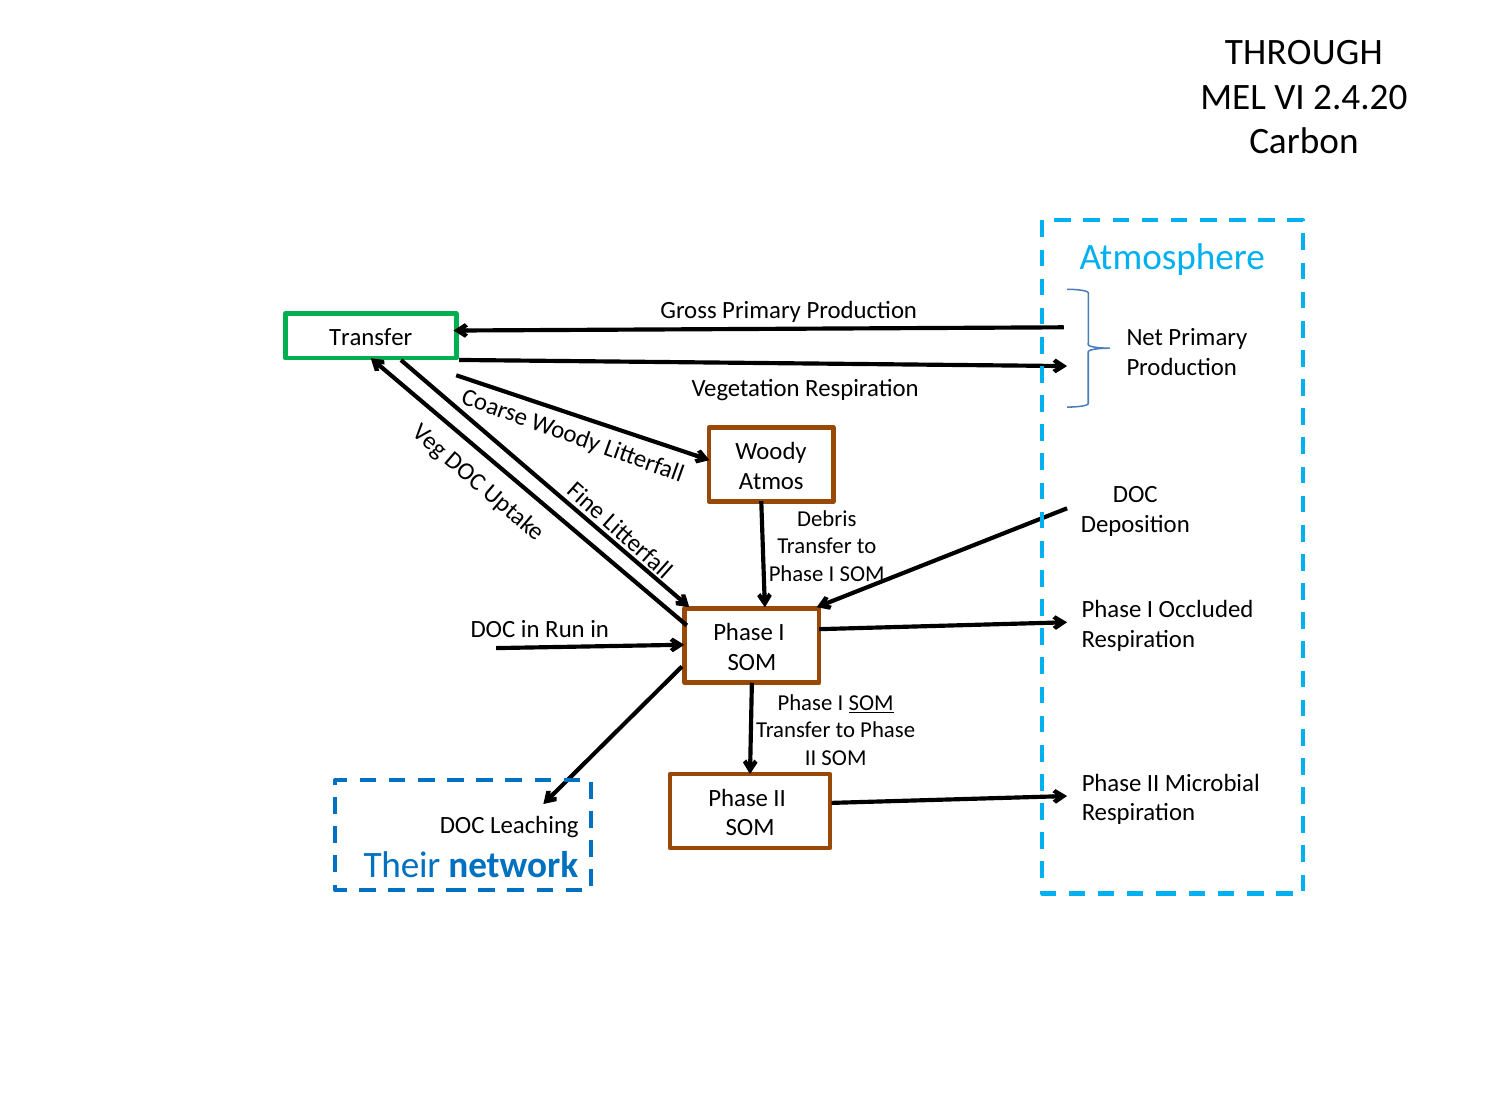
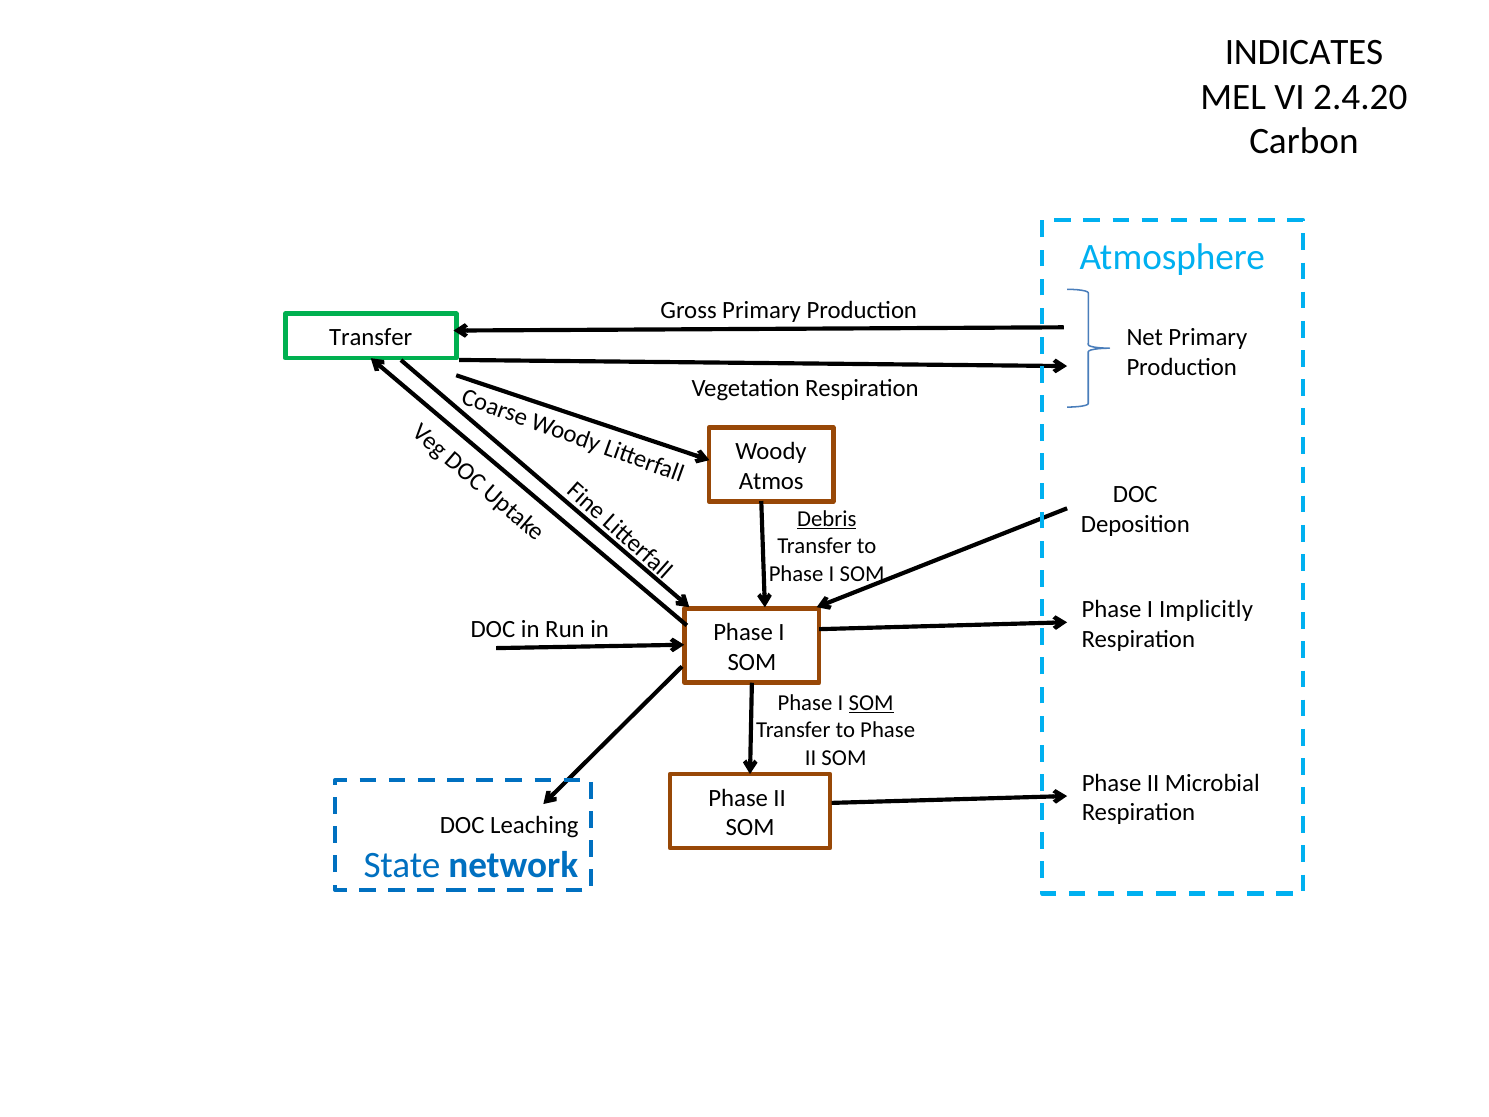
THROUGH: THROUGH -> INDICATES (1304, 52)
Debris underline: none -> present (827, 519)
Occluded: Occluded -> Implicitly (1206, 609)
Their: Their -> State (402, 865)
